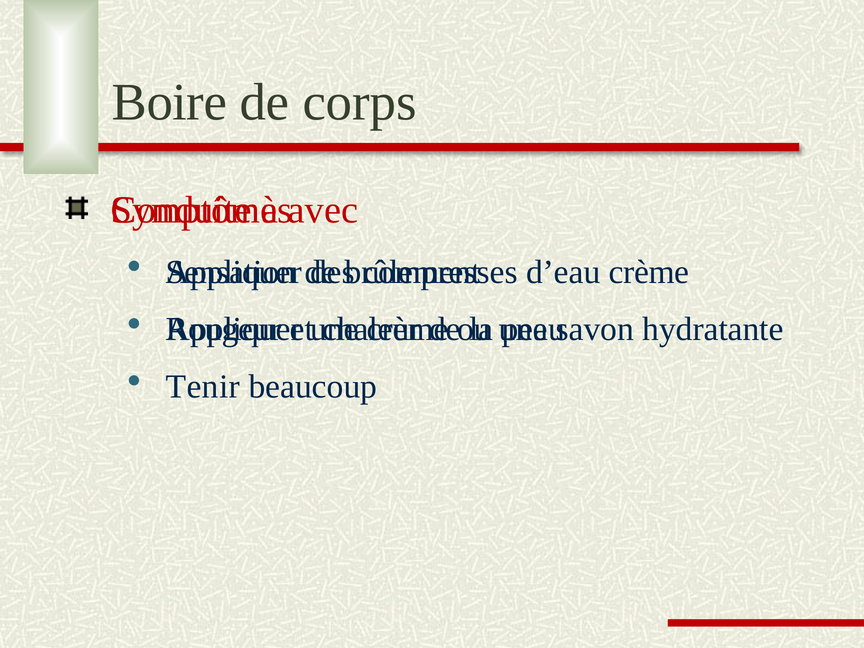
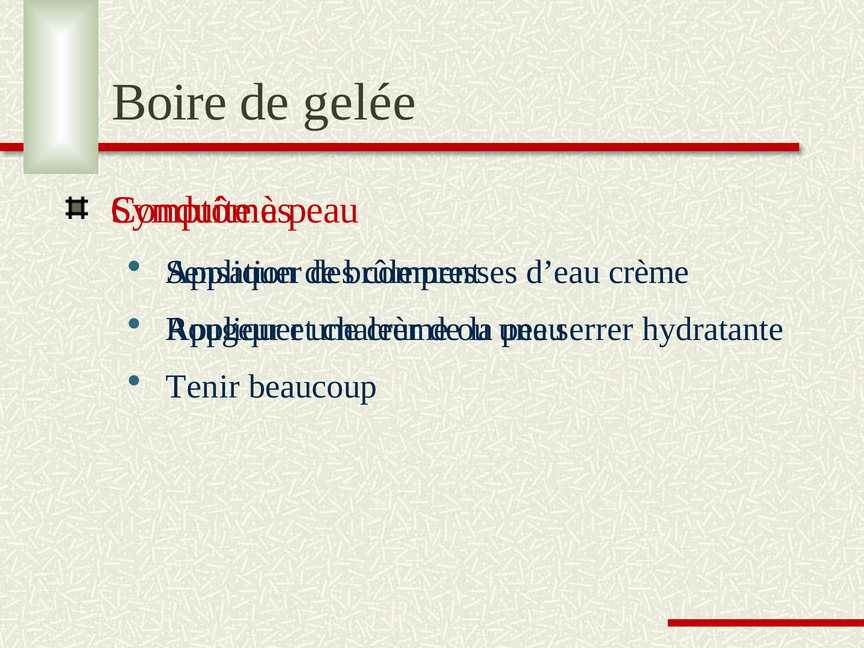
corps: corps -> gelée (359, 103)
avec: avec -> peau (323, 210)
savon: savon -> serrer (595, 329)
